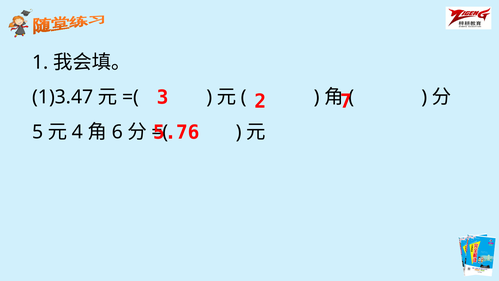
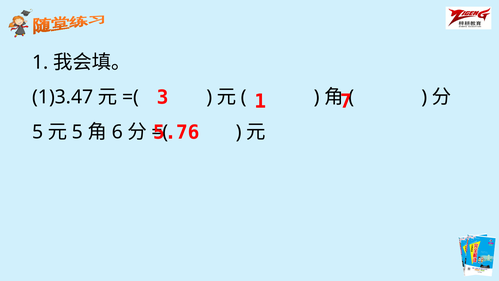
3 2: 2 -> 1 (260, 101)
4: 4 -> 5 (77, 132)
